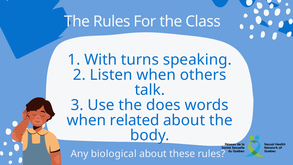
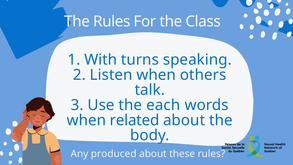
does: does -> each (163, 105)
biological: biological -> produced (114, 154)
